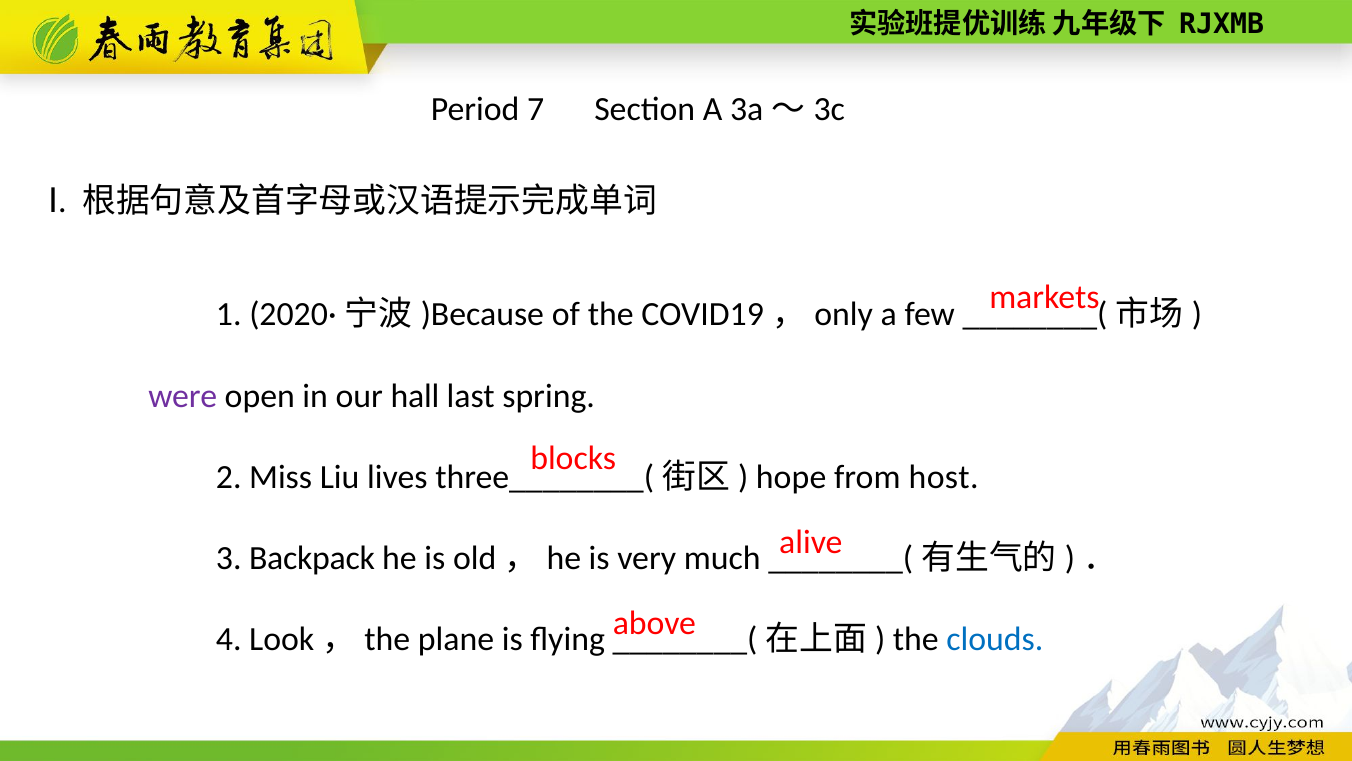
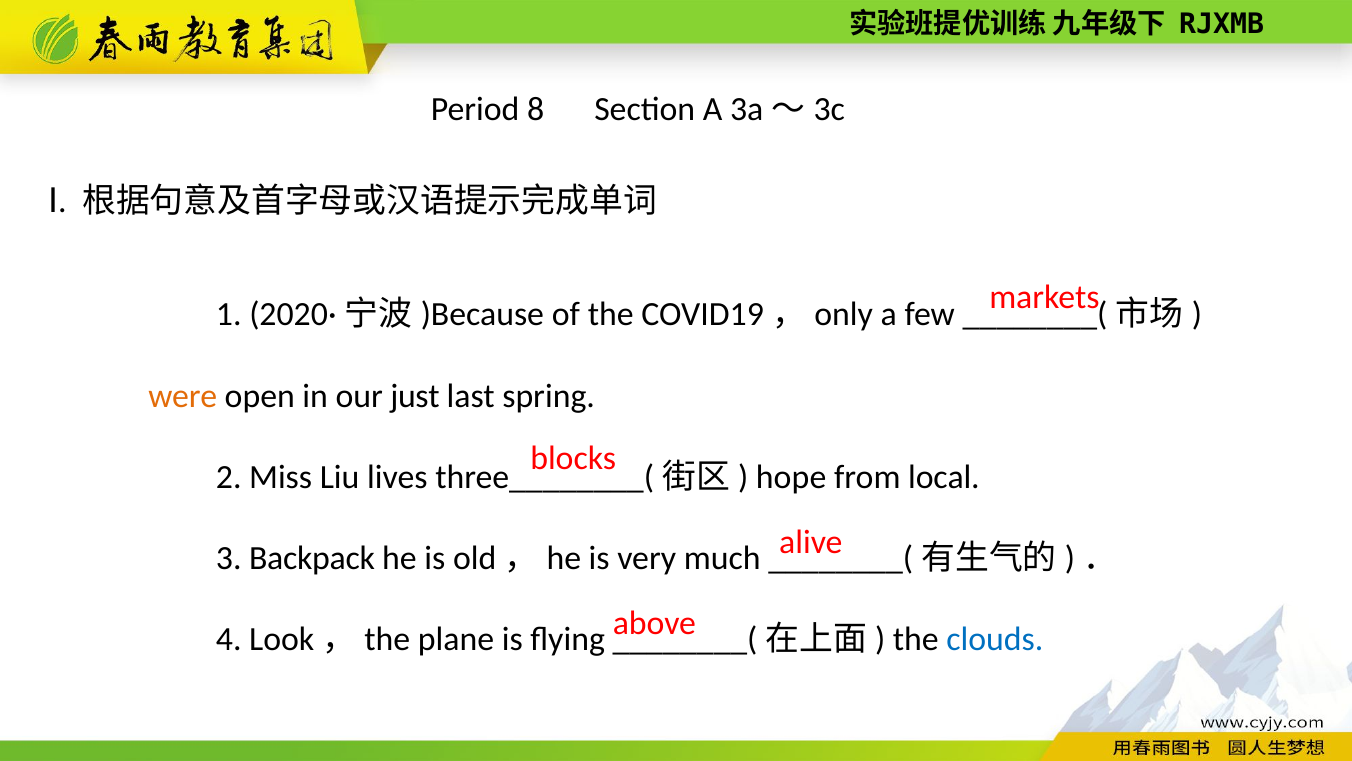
7: 7 -> 8 (536, 109)
were colour: purple -> orange (183, 396)
hall: hall -> just (415, 396)
host: host -> local (944, 477)
